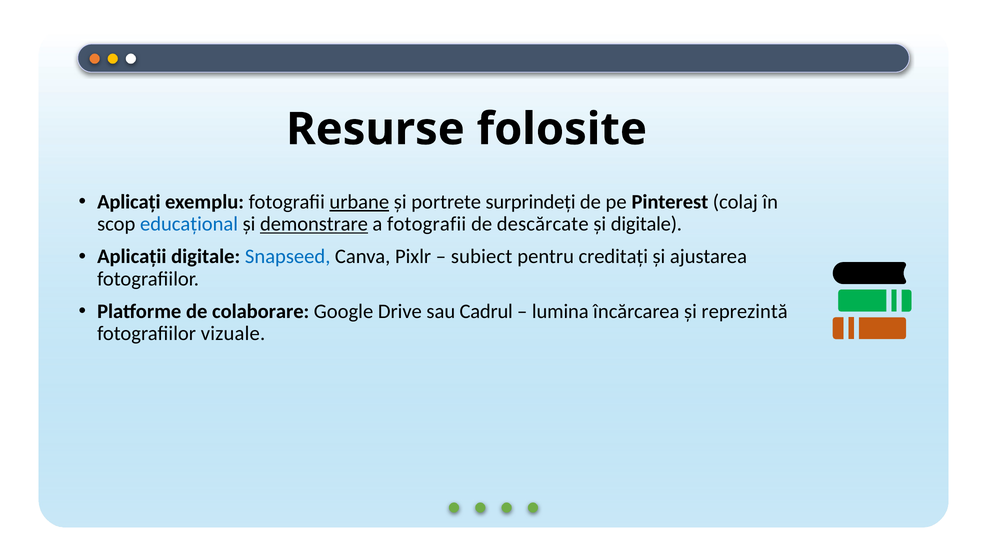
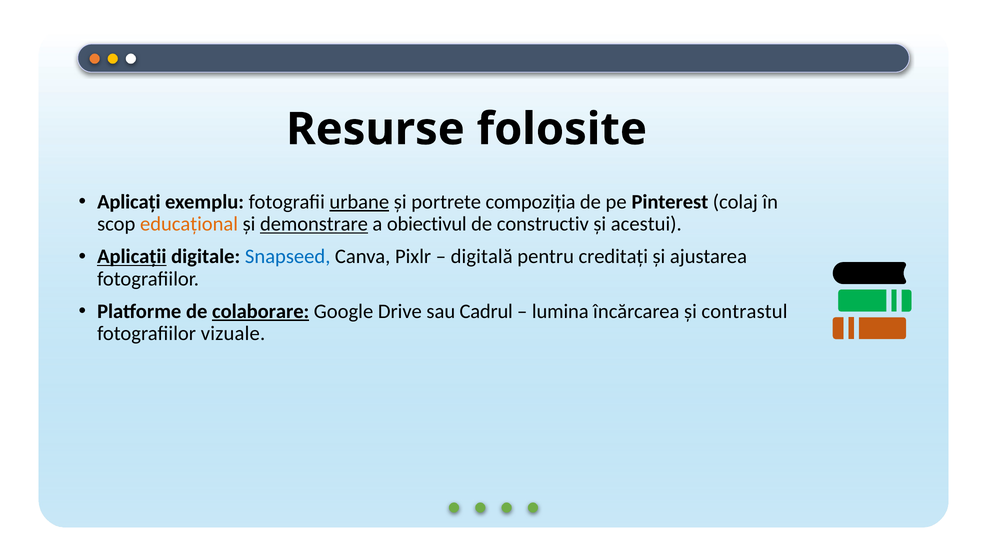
surprindeți: surprindeți -> compoziția (531, 202)
educațional colour: blue -> orange (189, 224)
a fotografii: fotografii -> obiectivul (427, 224)
descărcate: descărcate -> constructiv (543, 224)
și digitale: digitale -> acestui (646, 224)
Aplicații underline: none -> present (132, 257)
subiect: subiect -> digitală (482, 257)
colaborare underline: none -> present (261, 311)
reprezintă: reprezintă -> contrastul (745, 311)
